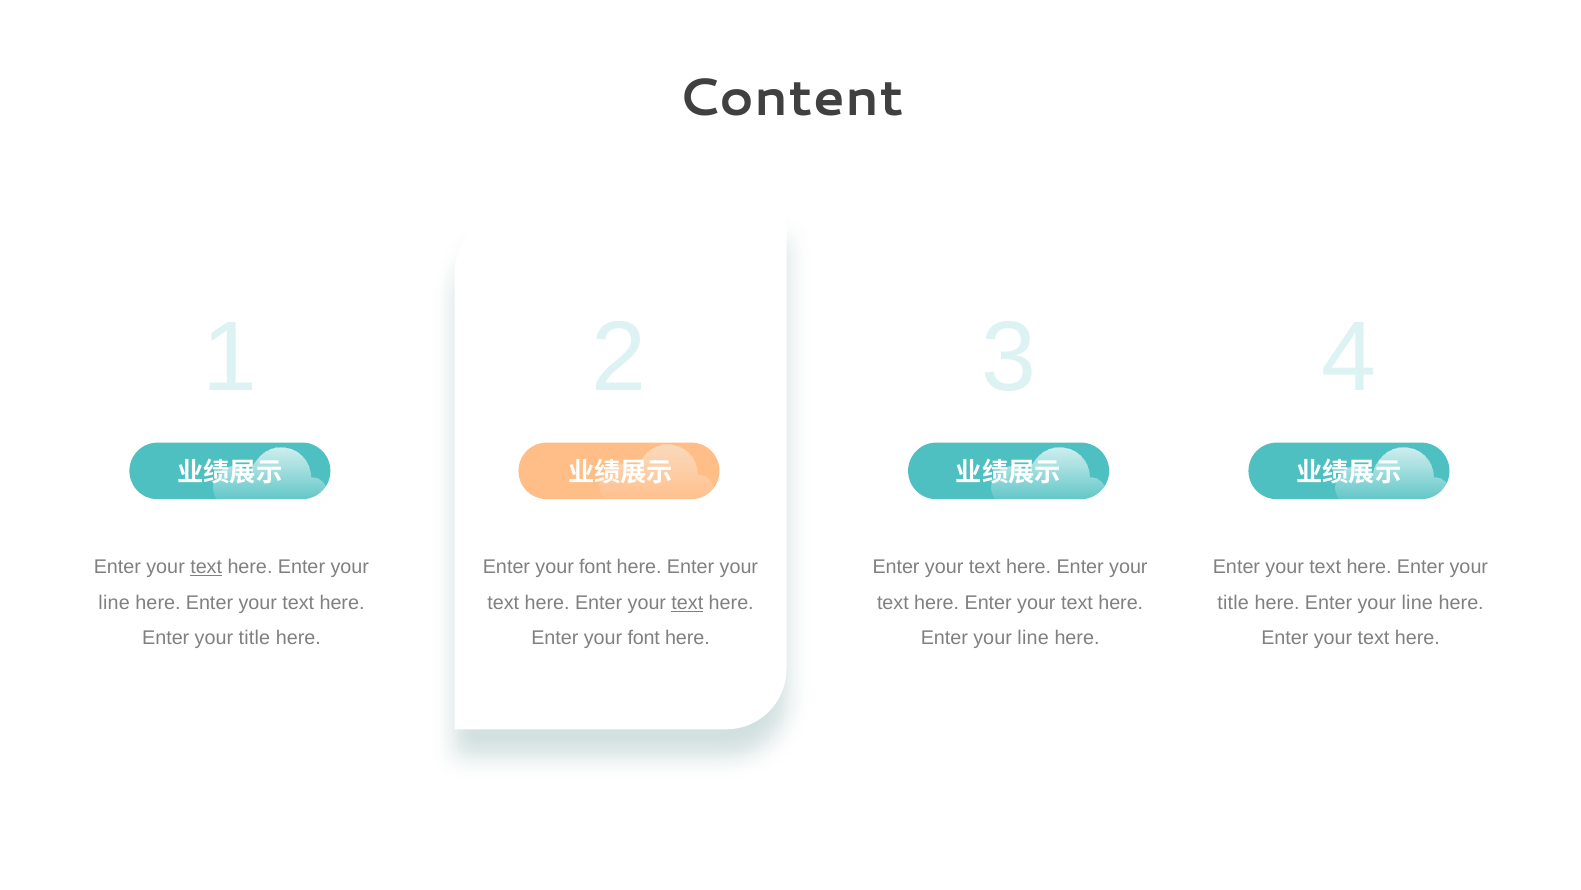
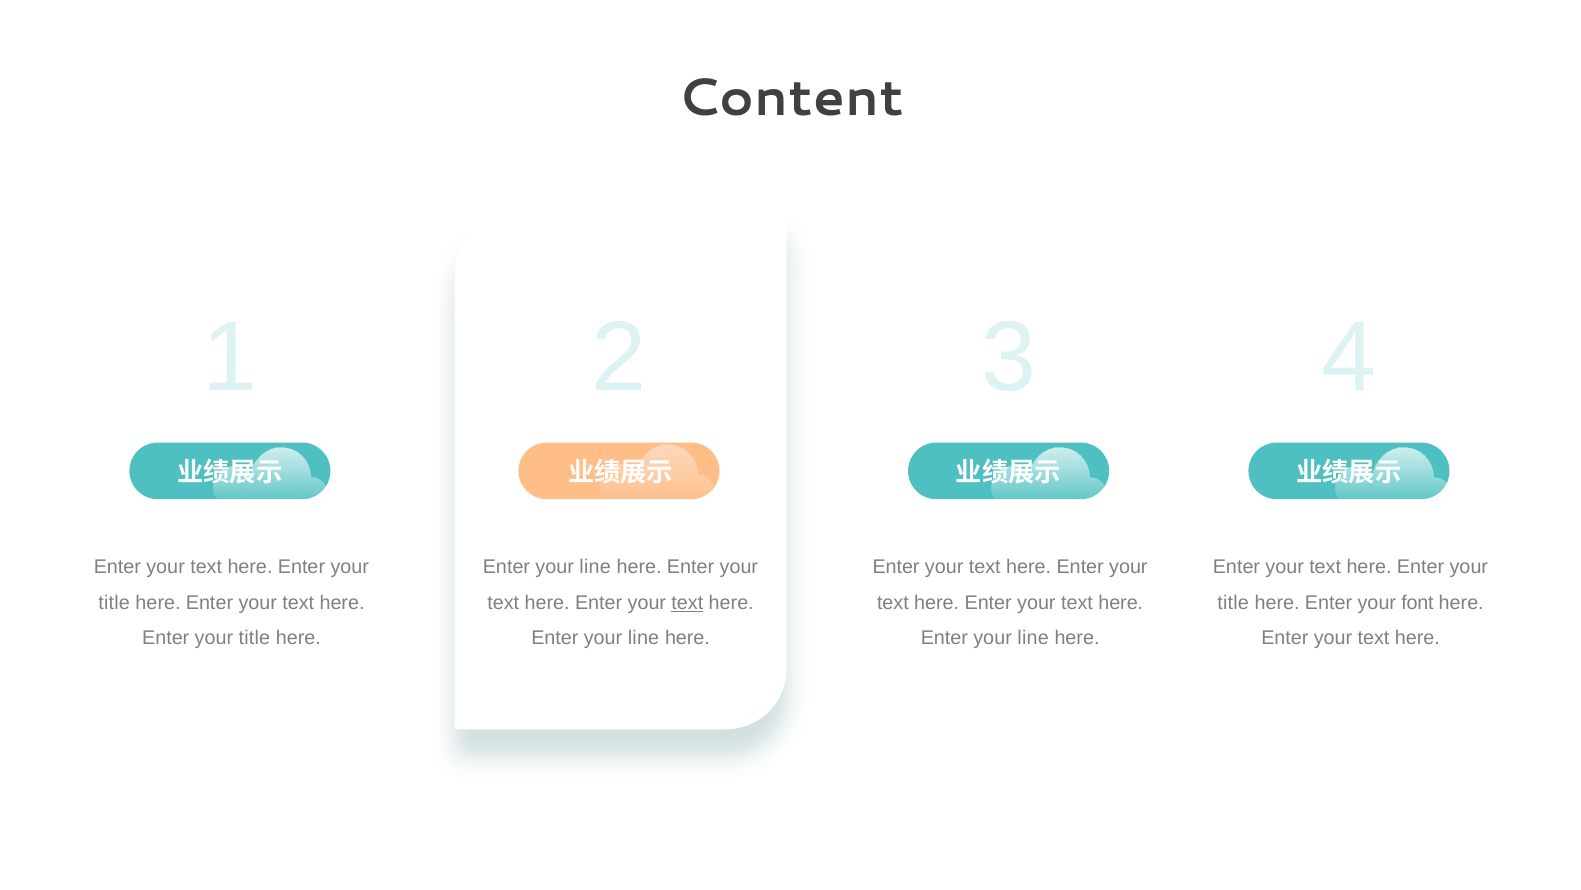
text underline: present -> none (206, 567)
font: font -> line (595, 567)
line: line -> title (114, 602)
line: line -> font (1417, 602)
font: font -> line (644, 638)
